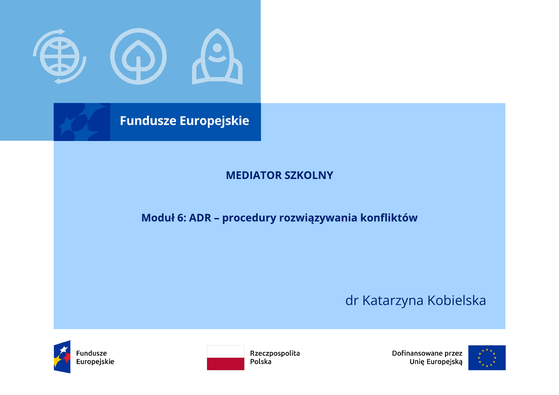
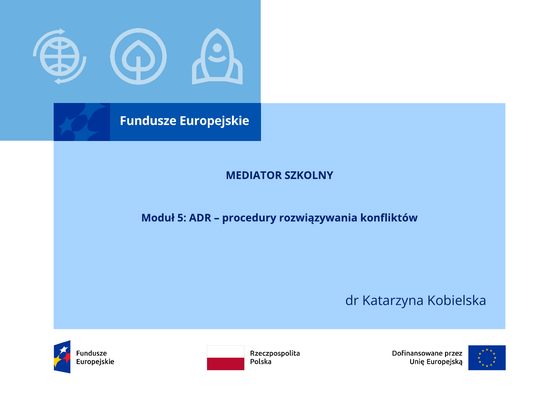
6: 6 -> 5 (182, 218)
